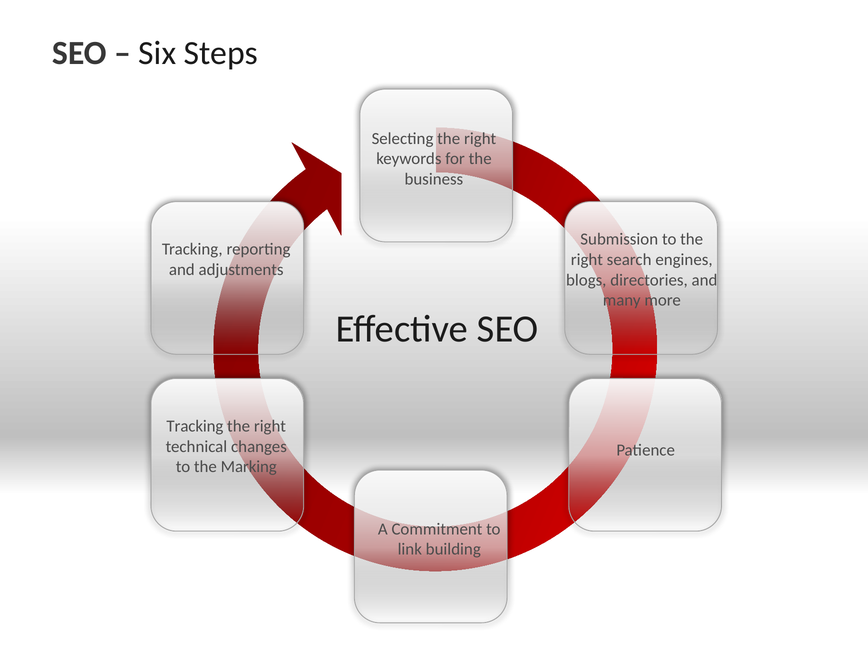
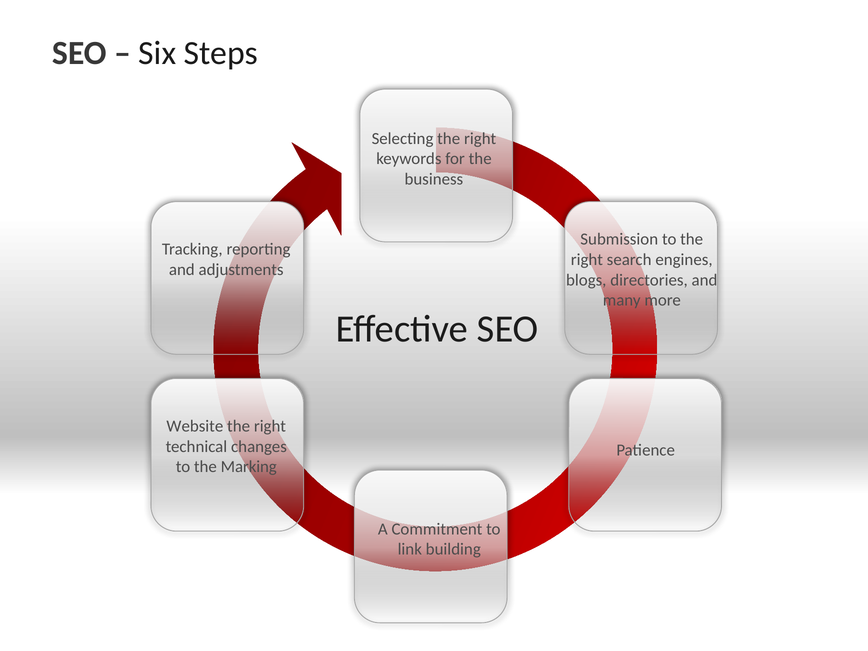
Tracking: Tracking -> Website (195, 426)
